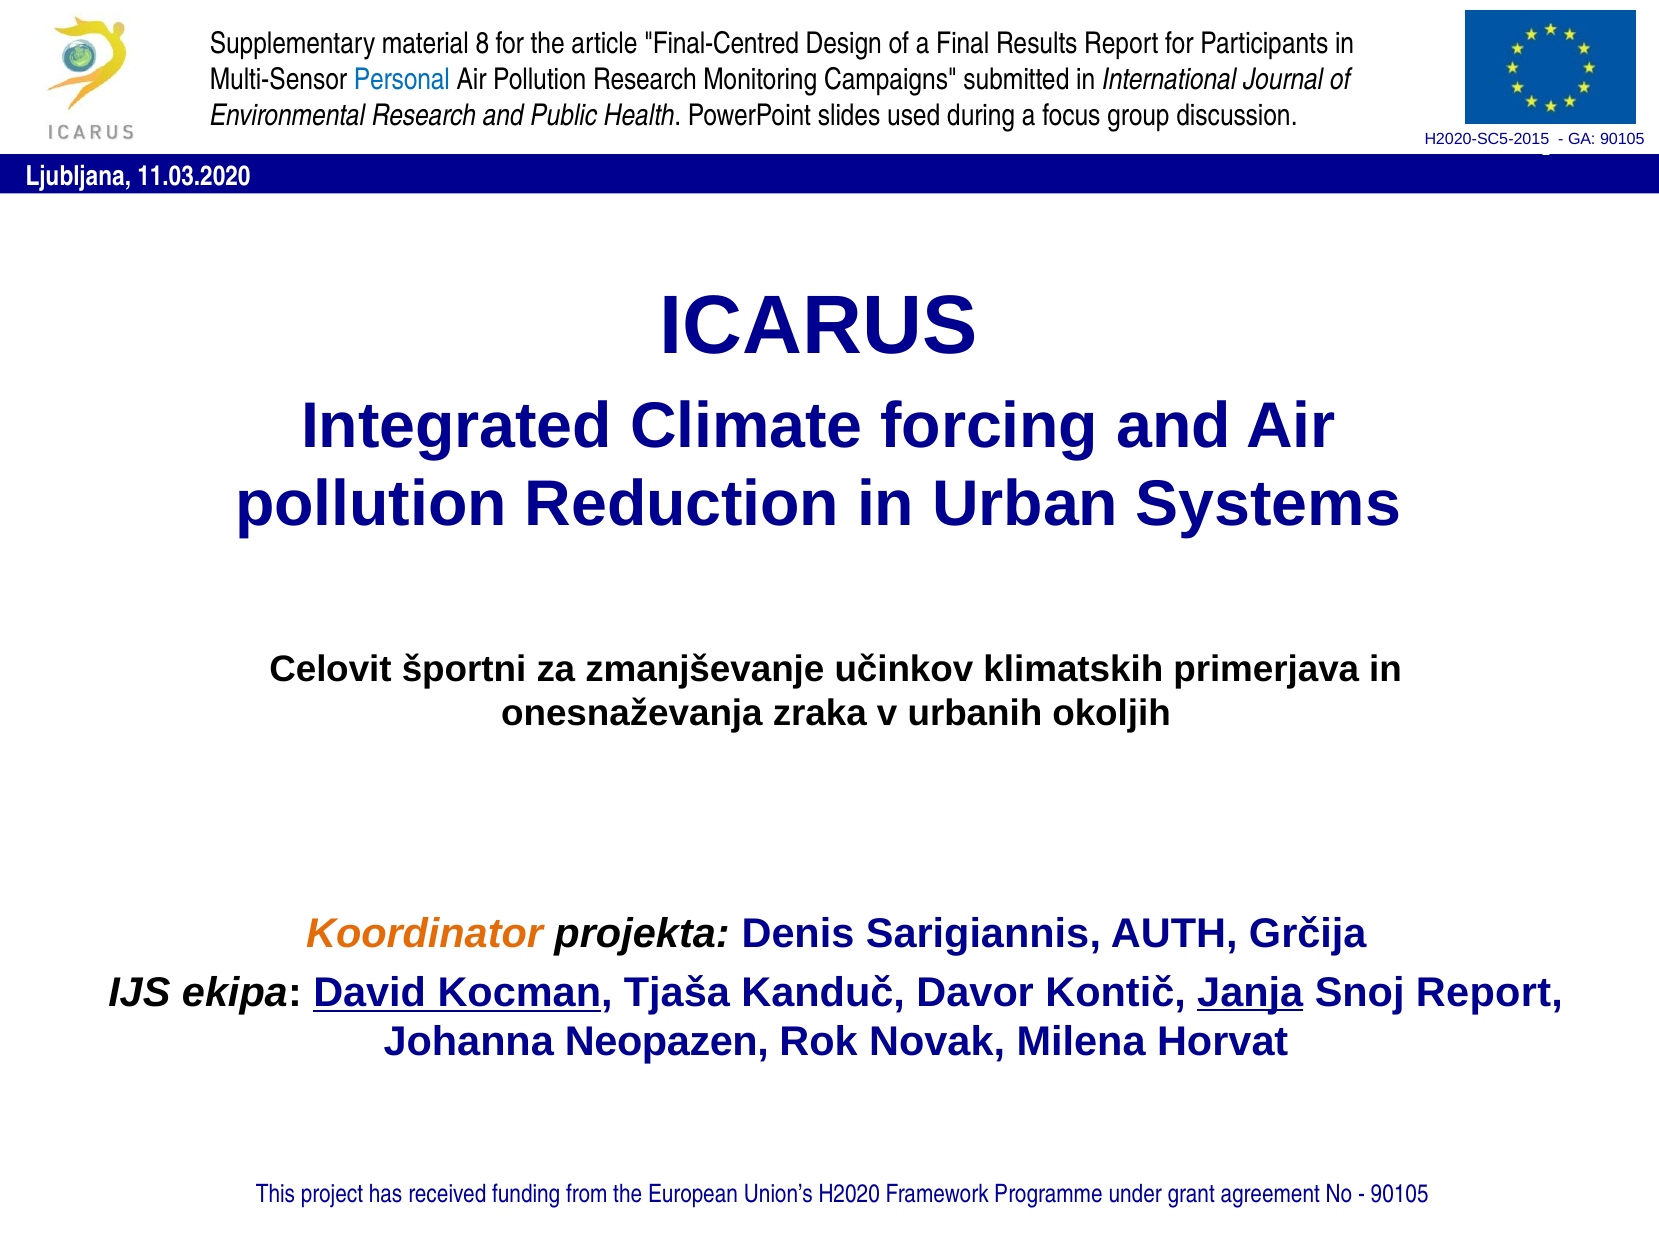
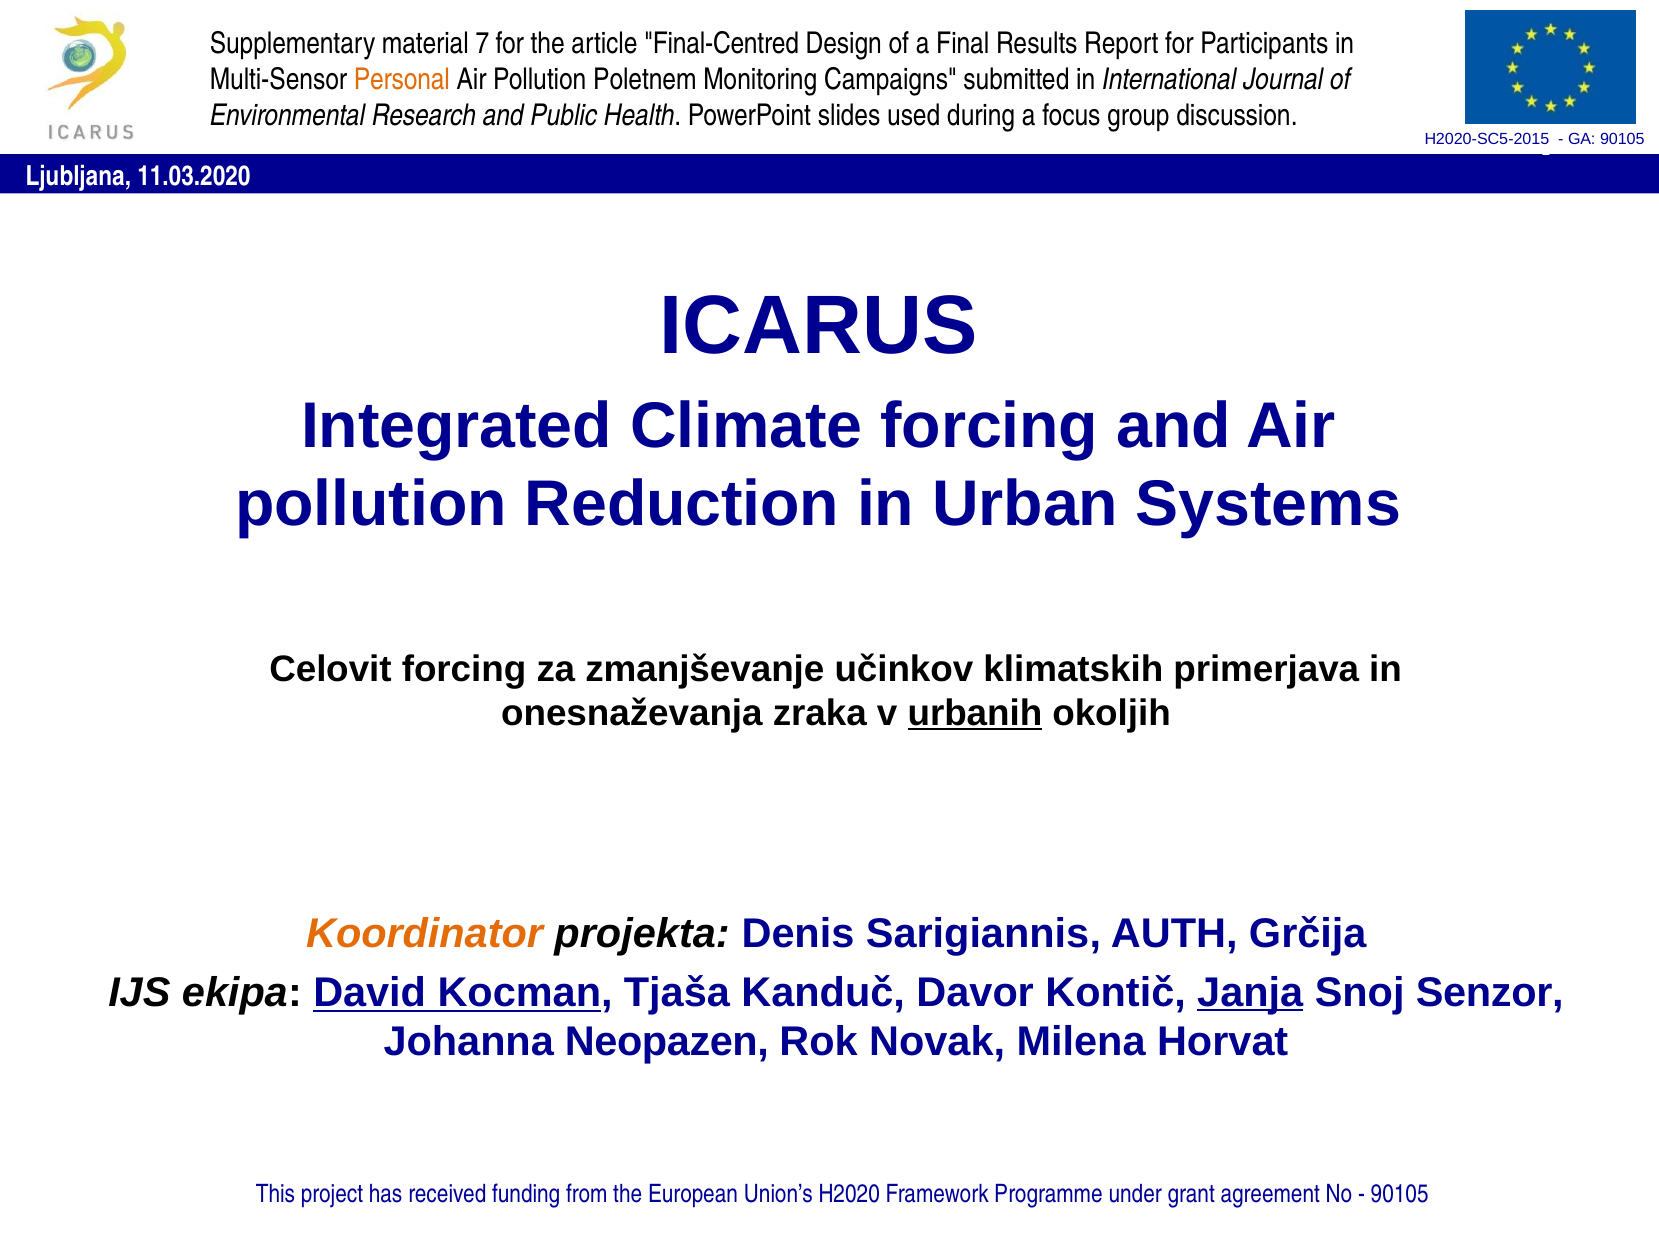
8: 8 -> 7 (482, 43)
Personal colour: blue -> orange (402, 79)
Pollution Research: Research -> Poletnem (645, 79)
Celovit športni: športni -> forcing (464, 669)
urbanih underline: none -> present (975, 713)
Snoj Report: Report -> Senzor (1490, 993)
